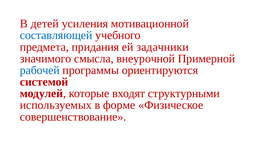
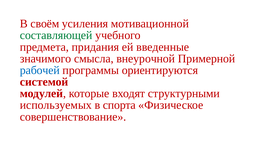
детей: детей -> своём (45, 24)
составляющей colour: blue -> green (56, 35)
задачники: задачники -> введенные (163, 47)
форме: форме -> спорта (119, 105)
